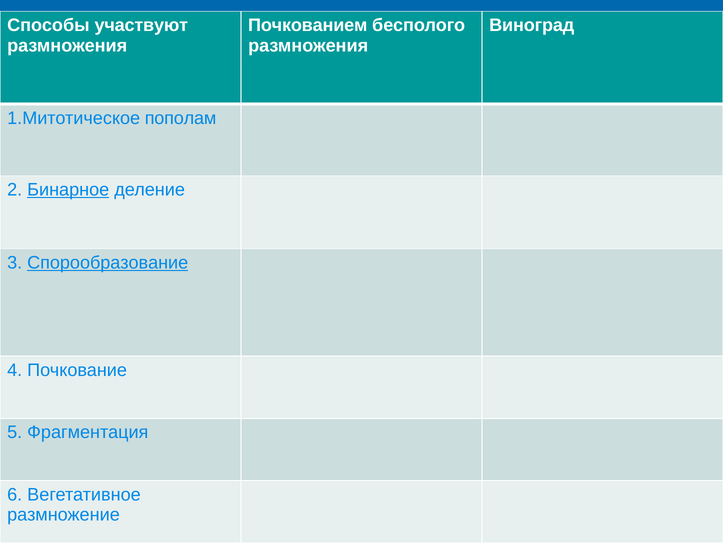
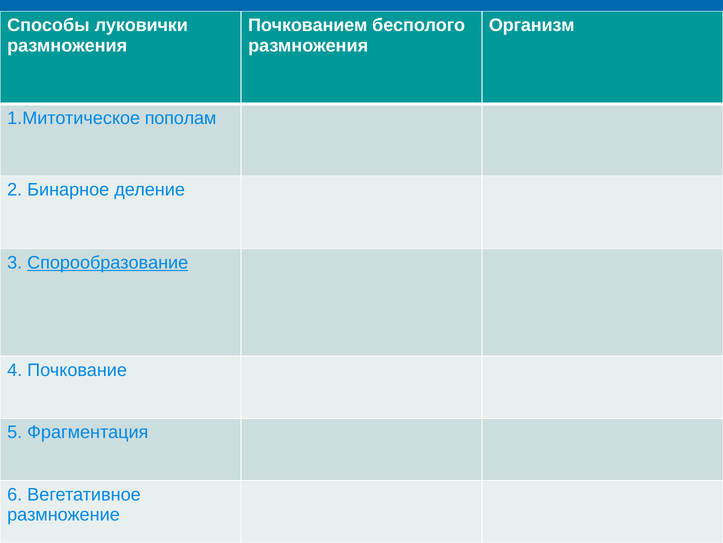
участвуют: участвуют -> луковички (141, 25)
Виноград: Виноград -> Организм (532, 25)
Бинарное underline: present -> none (68, 190)
